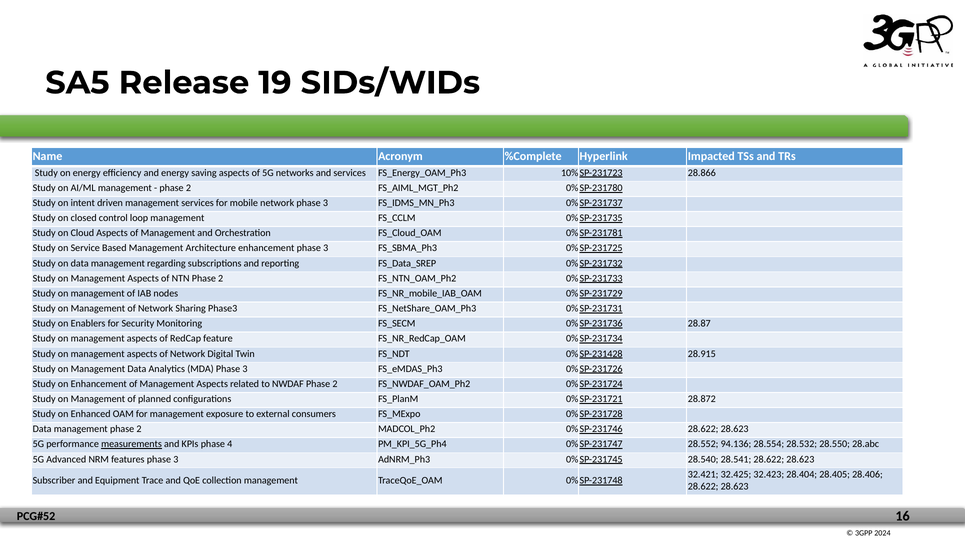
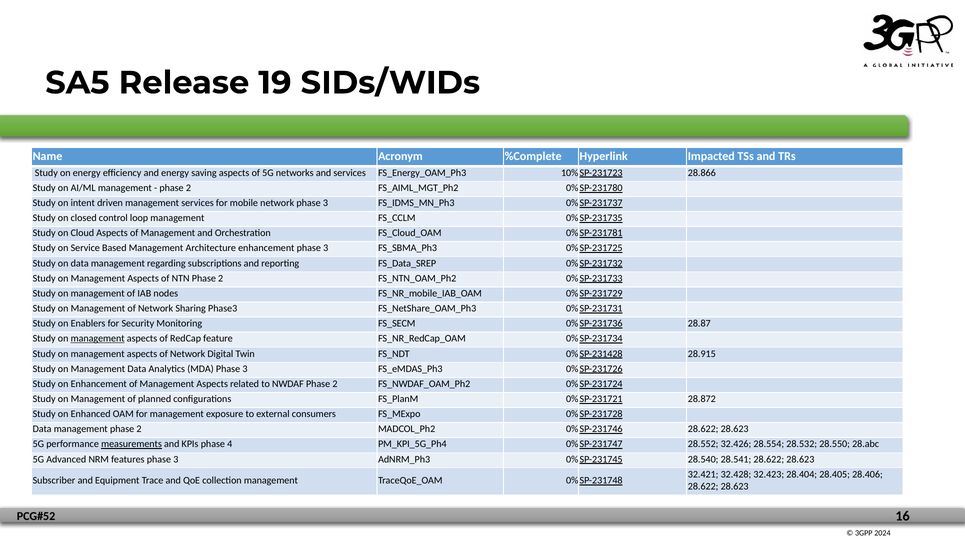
management underline: none -> present (98, 338)
94.136: 94.136 -> 32.426 (736, 444)
32.425: 32.425 -> 32.428 (736, 474)
